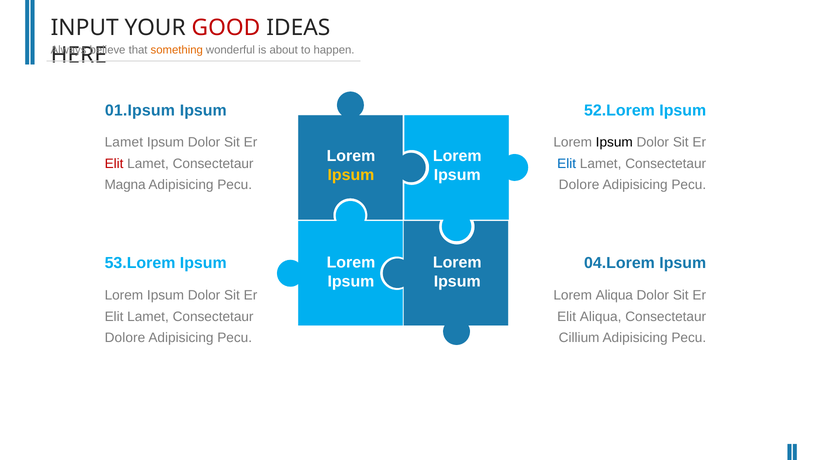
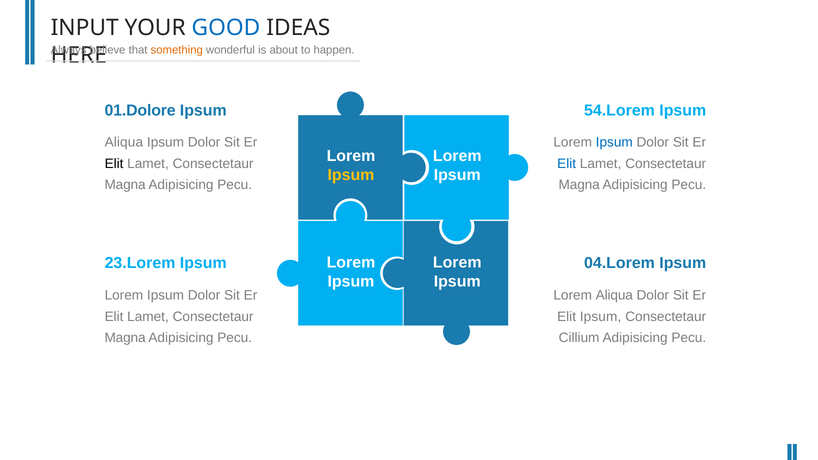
GOOD colour: red -> blue (226, 28)
01.Ipsum: 01.Ipsum -> 01.Dolore (140, 110)
52.Lorem: 52.Lorem -> 54.Lorem (619, 110)
Lamet: Lamet -> Aliqua (124, 143)
Ipsum colour: black -> blue (614, 143)
Elit colour: red -> black (114, 164)
Dolore: Dolore -> Magna (579, 185)
53.Lorem: 53.Lorem -> 23.Lorem (140, 263)
Elit Aliqua: Aliqua -> Ipsum (601, 317)
Dolore: Dolore -> Magna (125, 338)
